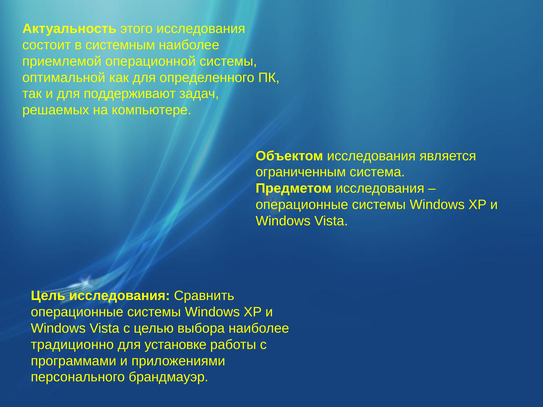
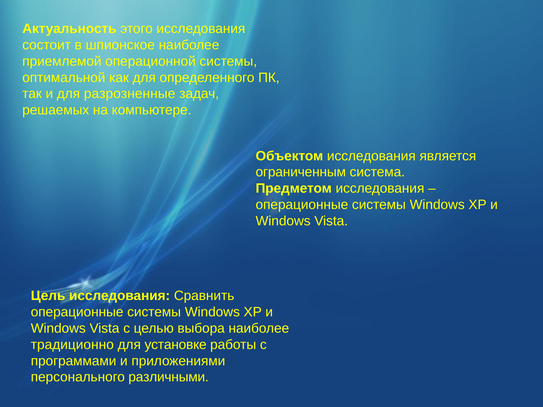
системным: системным -> шпионское (120, 45)
поддерживают: поддерживают -> разрозненные (130, 94)
брандмауэр: брандмауэр -> различными (169, 377)
